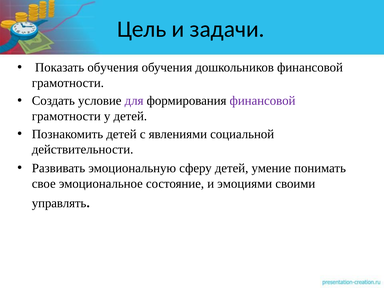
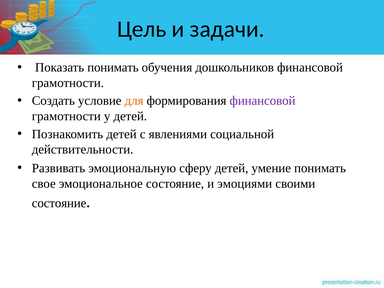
Показать обучения: обучения -> понимать (113, 67)
для colour: purple -> orange (134, 101)
управлять: управлять -> состояние (59, 203)
